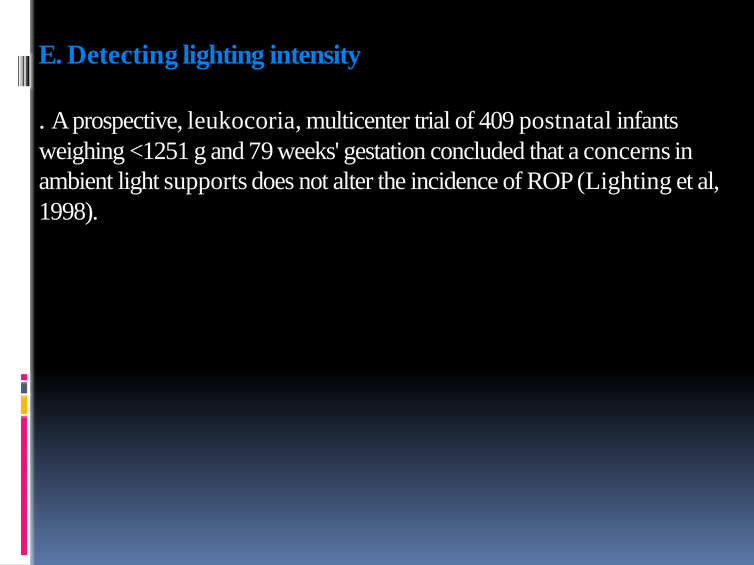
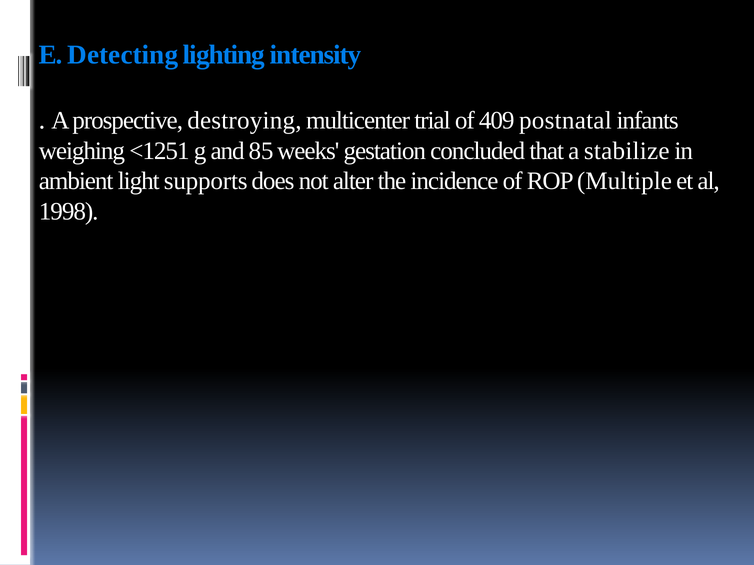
leukocoria: leukocoria -> destroying (244, 121)
79: 79 -> 85 (261, 151)
concerns: concerns -> stabilize (627, 151)
ROP Lighting: Lighting -> Multiple (624, 181)
